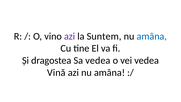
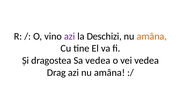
Suntem: Suntem -> Deschizi (104, 36)
amâna colour: blue -> orange (152, 36)
Vină: Vină -> Drag (56, 72)
